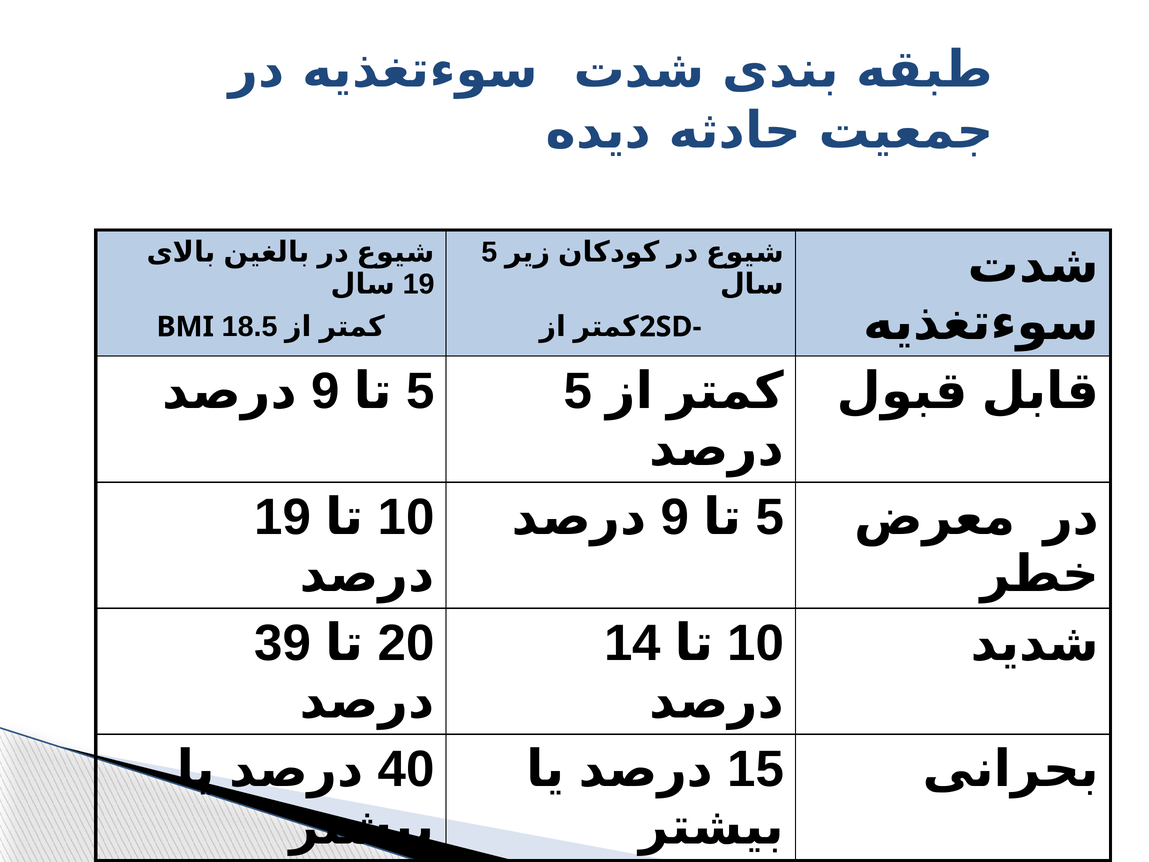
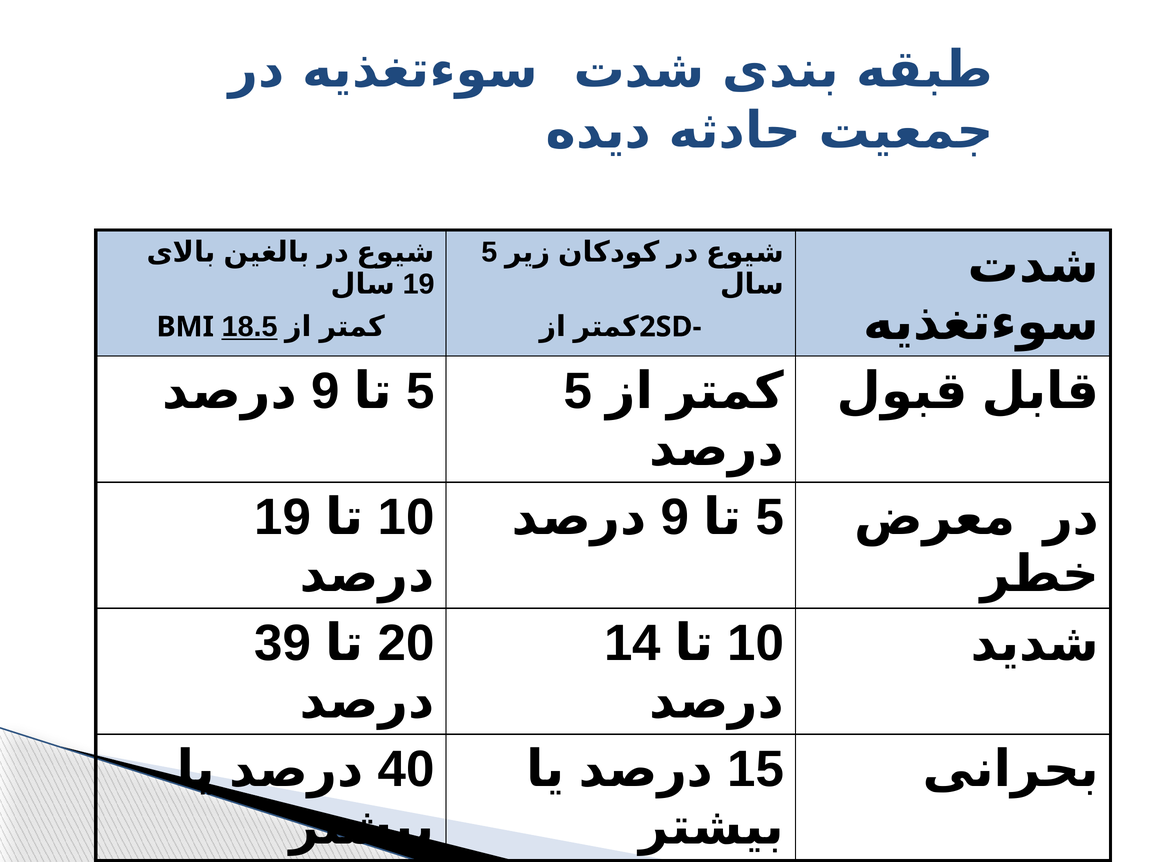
18.5 underline: none -> present (250, 327)
